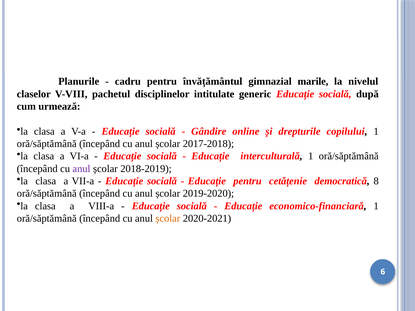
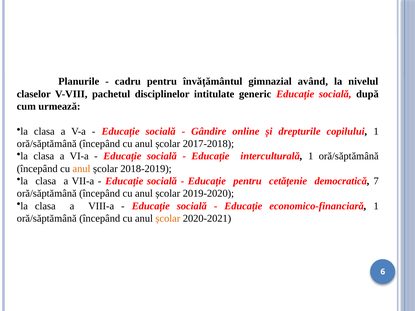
marile: marile -> având (313, 82)
anul colour: purple -> orange (82, 169)
8: 8 -> 7 (376, 181)
